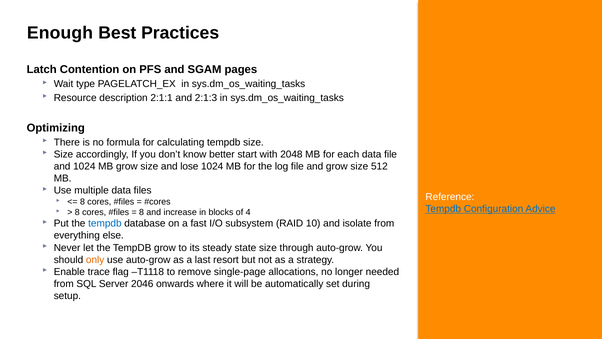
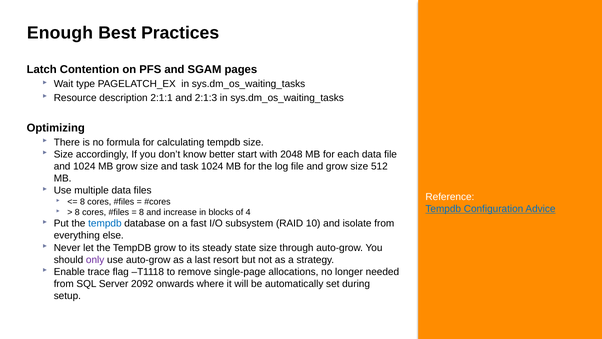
lose: lose -> task (189, 166)
only colour: orange -> purple (95, 259)
2046: 2046 -> 2092 (142, 284)
